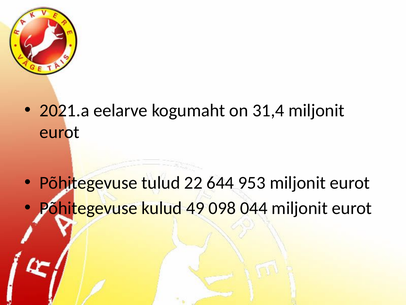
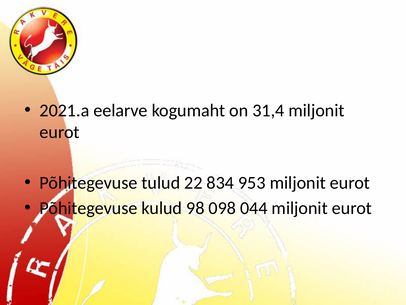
644: 644 -> 834 (220, 183)
49: 49 -> 98 (195, 208)
